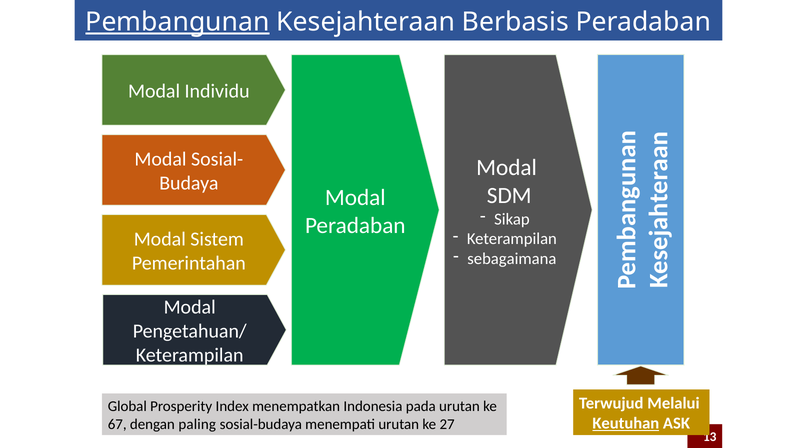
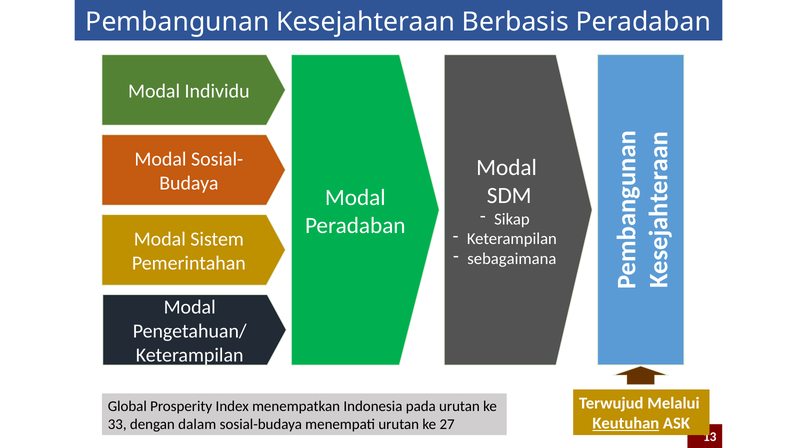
Pembangunan underline: present -> none (177, 22)
67: 67 -> 33 (117, 425)
paling: paling -> dalam (197, 425)
